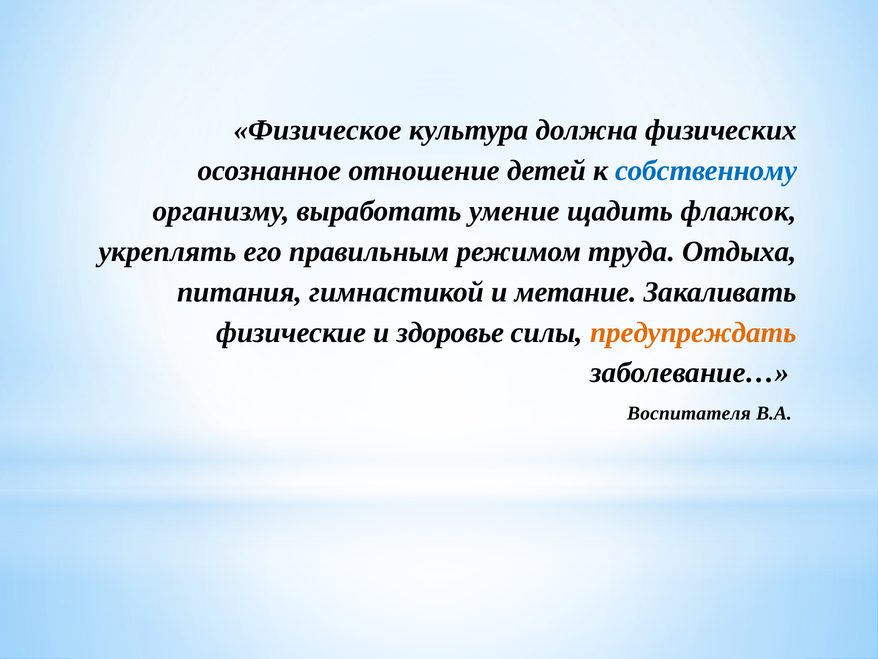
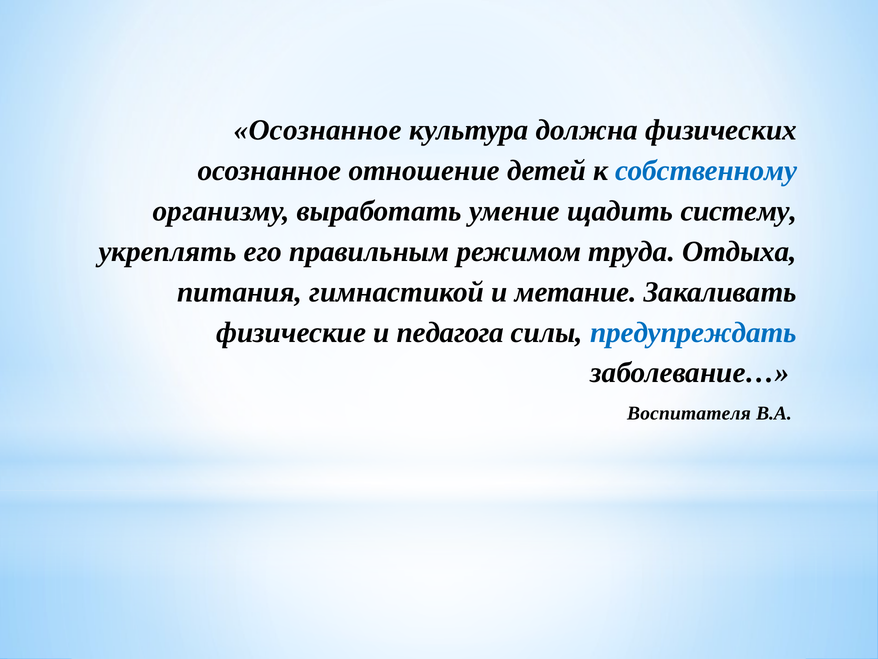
Физическое: Физическое -> Осознанное (318, 130)
флажок: флажок -> систему (739, 211)
здоровье: здоровье -> педагога (451, 332)
предупреждать colour: orange -> blue (693, 332)
